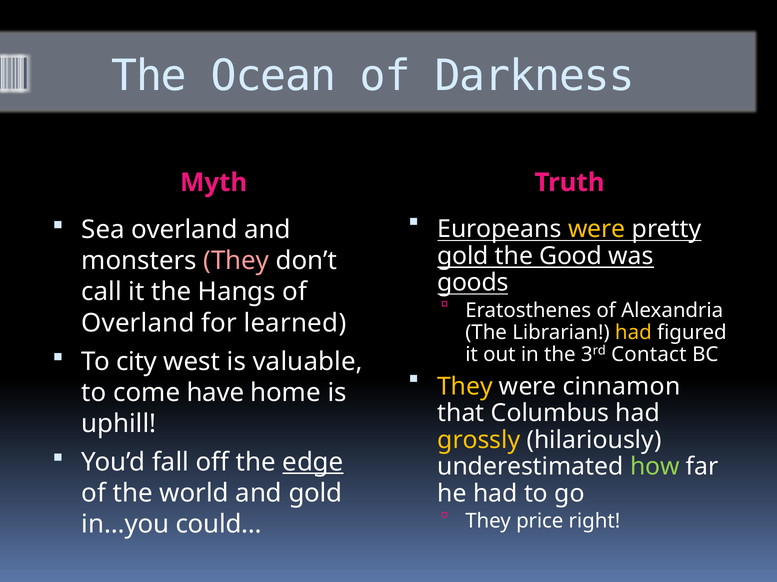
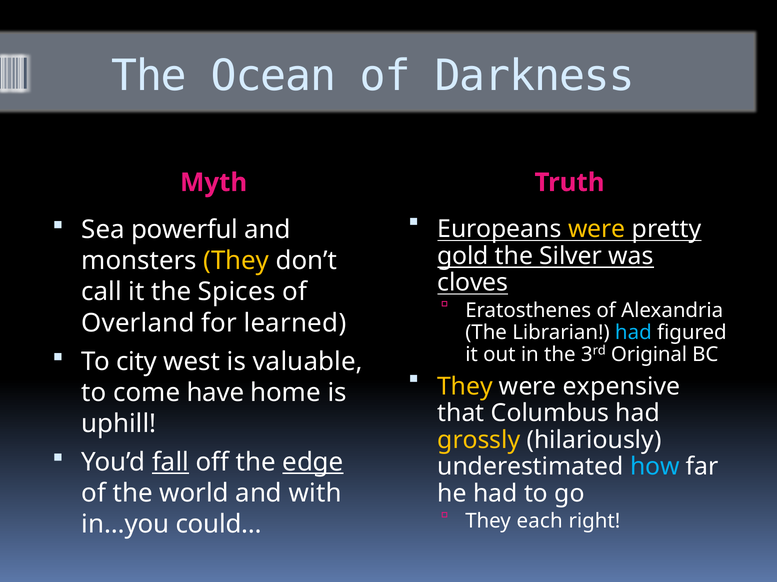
Sea overland: overland -> powerful (185, 230)
Good: Good -> Silver (571, 256)
They colour: pink -> yellow (236, 261)
goods: goods -> cloves (473, 283)
Hangs: Hangs -> Spices (237, 292)
had colour: yellow -> light blue (633, 333)
Contact: Contact -> Original (649, 355)
cinnamon: cinnamon -> expensive (622, 387)
fall underline: none -> present (170, 463)
how colour: light green -> light blue (655, 467)
and gold: gold -> with (315, 494)
price: price -> each (540, 522)
